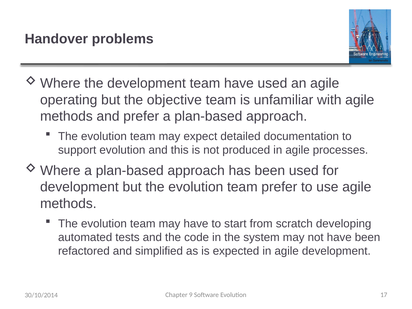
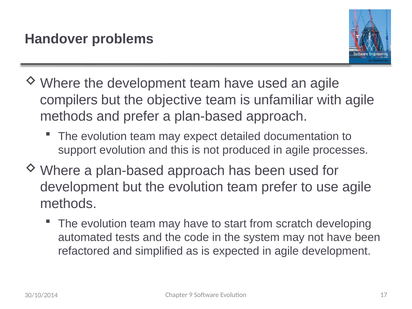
operating: operating -> compilers (69, 100)
